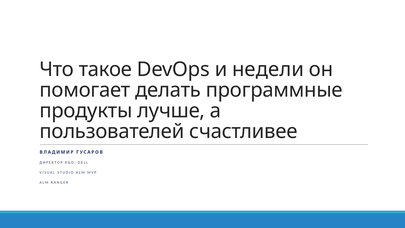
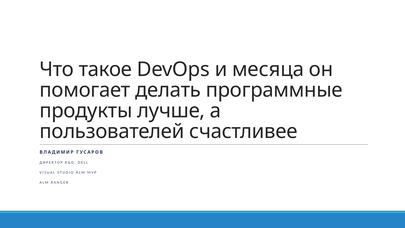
недели: недели -> месяца (268, 69)
